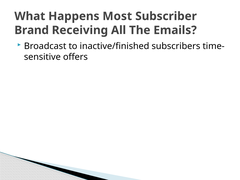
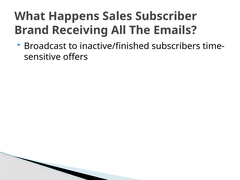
Most: Most -> Sales (117, 16)
